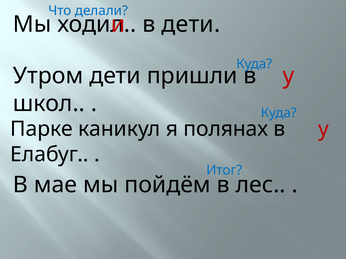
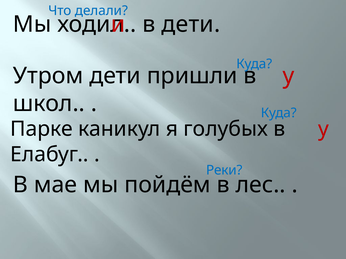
полянах: полянах -> голубых (226, 129)
Итог: Итог -> Реки (224, 170)
